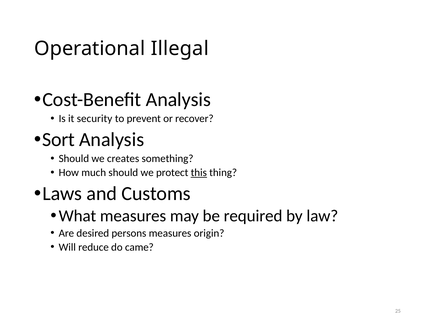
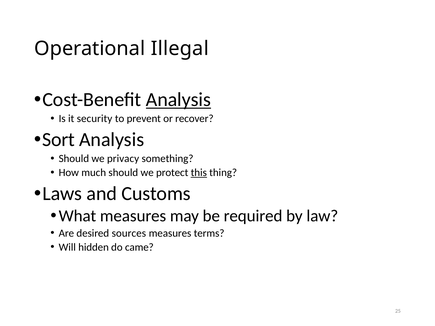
Analysis underline: none -> present (178, 100)
creates: creates -> privacy (123, 159)
persons: persons -> sources (129, 233)
origin: origin -> terms (209, 233)
reduce: reduce -> hidden (94, 247)
